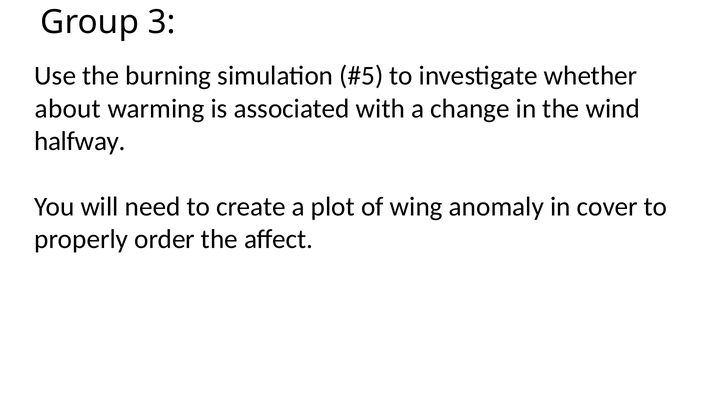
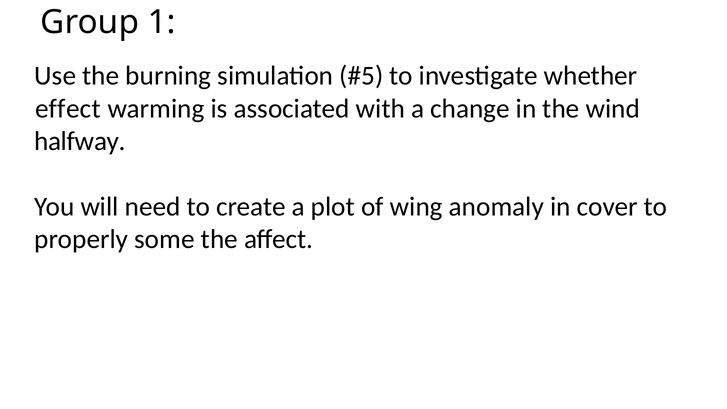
3: 3 -> 1 (162, 22)
about: about -> effect (68, 108)
order: order -> some (165, 239)
